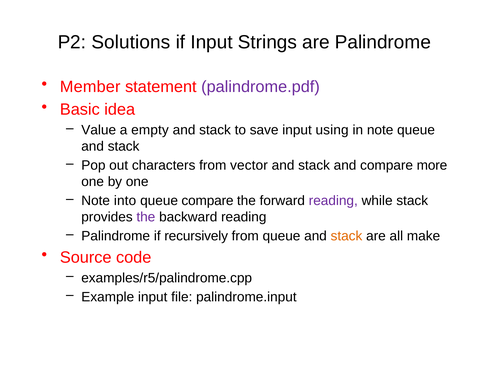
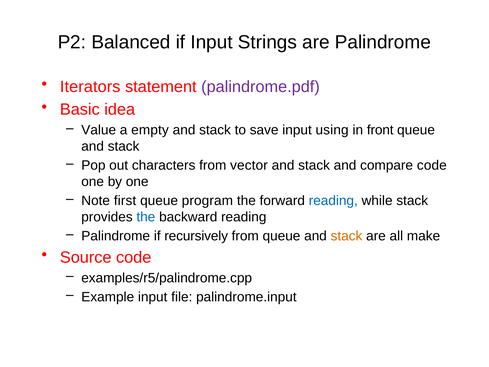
Solutions: Solutions -> Balanced (131, 42)
Member: Member -> Iterators (90, 87)
in note: note -> front (380, 130)
compare more: more -> code (432, 165)
into: into -> first (125, 201)
queue compare: compare -> program (207, 201)
reading colour: purple -> blue (333, 201)
the colour: purple -> blue (146, 217)
